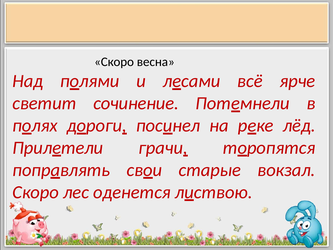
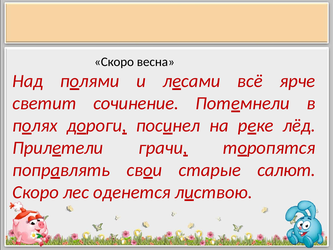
вокзал: вокзал -> салют (286, 170)
